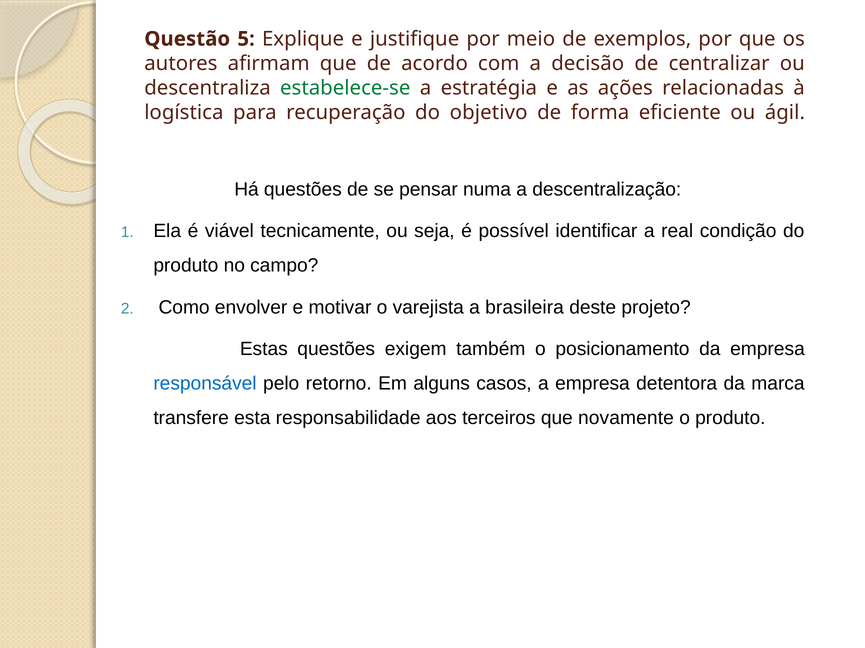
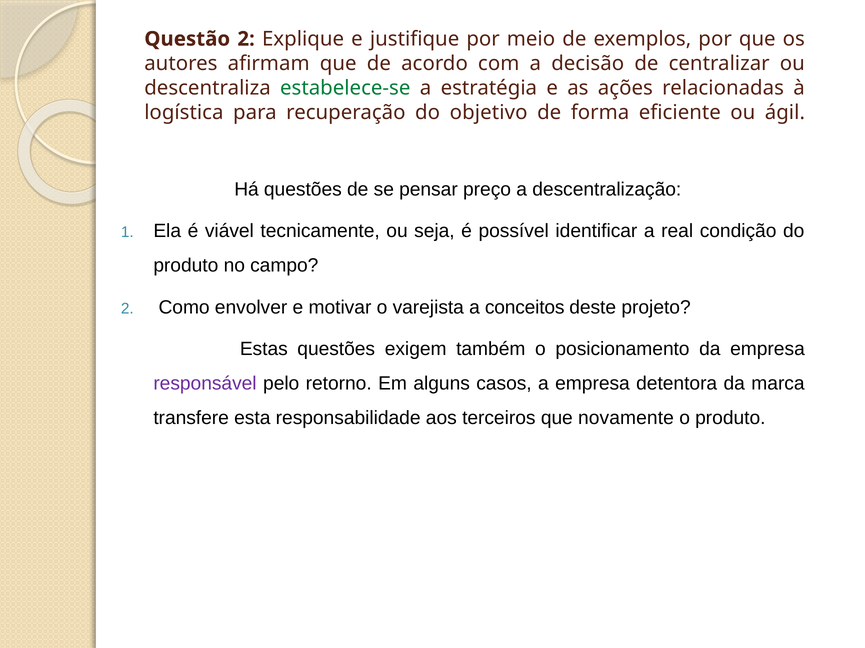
Questão 5: 5 -> 2 (246, 39)
numa: numa -> preço (487, 190)
brasileira: brasileira -> conceitos (525, 308)
responsável colour: blue -> purple (205, 384)
